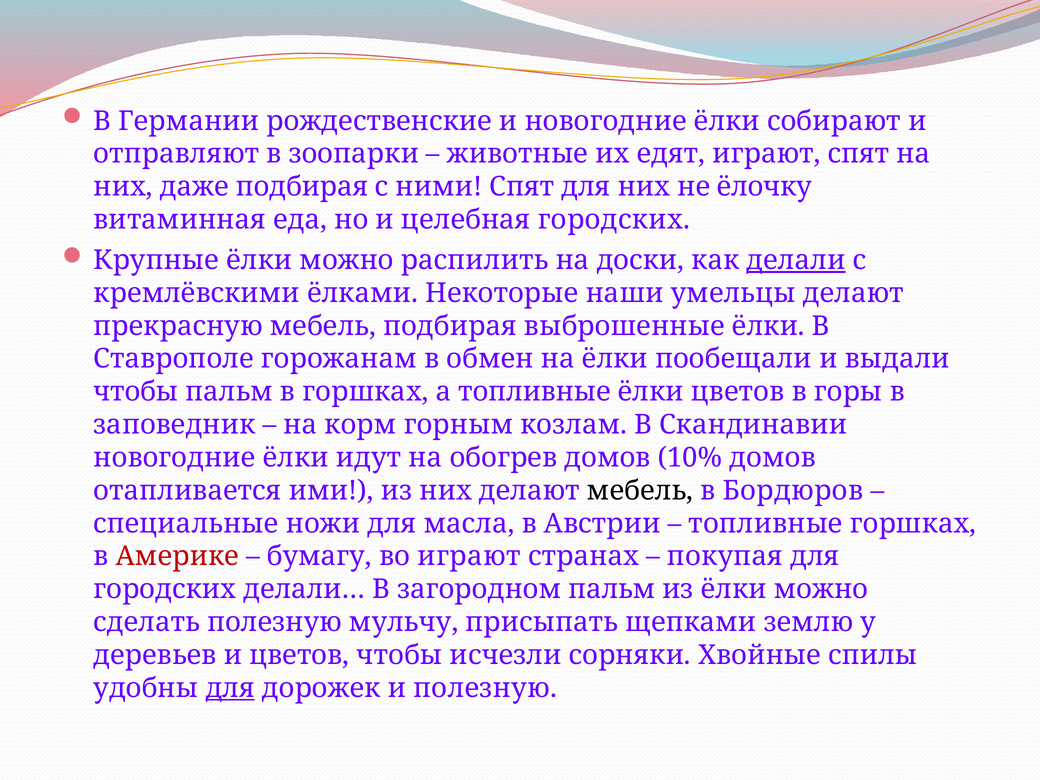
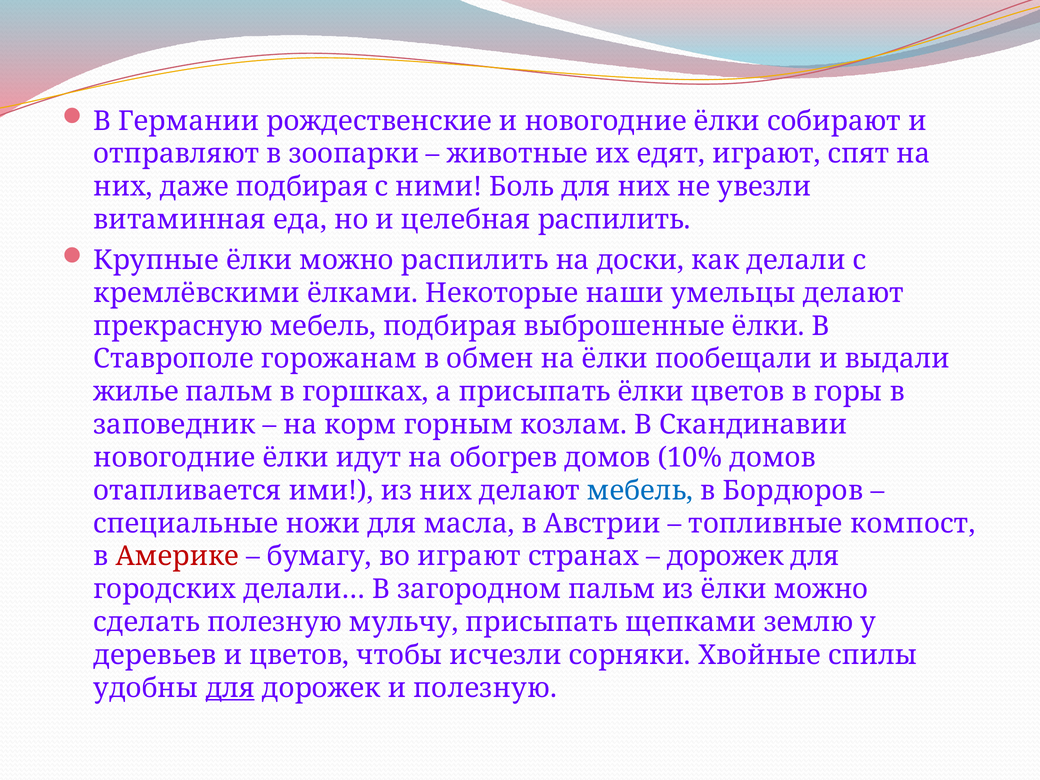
ними Спят: Спят -> Боль (522, 187)
ёлочку: ёлочку -> увезли (764, 187)
целебная городских: городских -> распилить (614, 220)
делали underline: present -> none (796, 260)
чтобы: чтобы -> жилье (136, 392)
а топливные: топливные -> присыпать (535, 392)
мебель colour: black -> blue (640, 491)
топливные горшках: горшках -> компост (913, 524)
покупая: покупая -> дорожек (725, 556)
